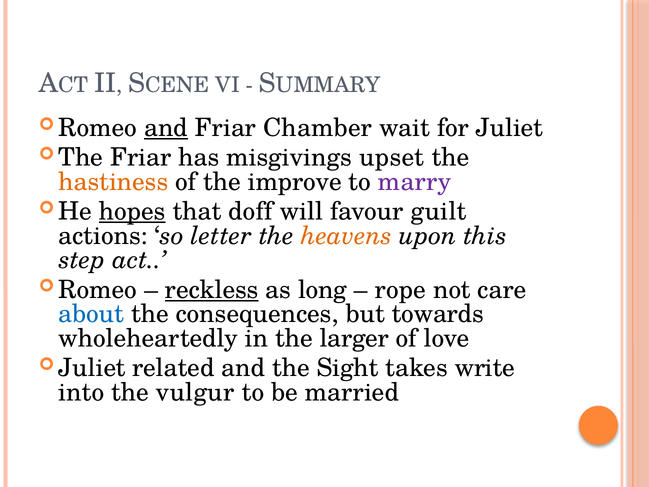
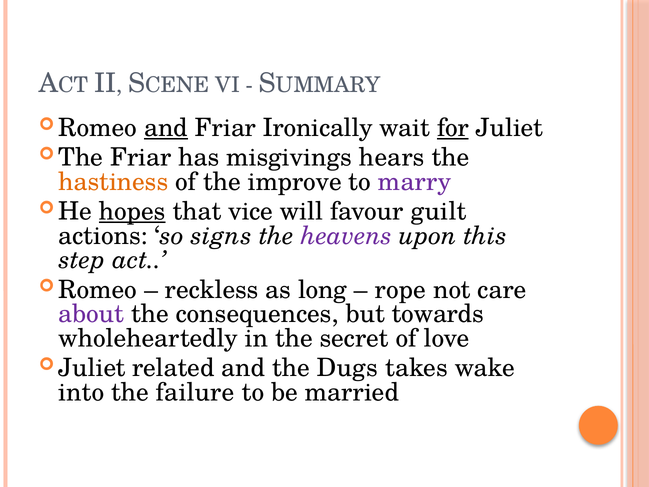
Chamber: Chamber -> Ironically (318, 128)
for underline: none -> present (453, 128)
upset: upset -> hears (392, 157)
doff: doff -> vice (251, 211)
letter: letter -> signs (221, 236)
heavens colour: orange -> purple (346, 236)
reckless underline: present -> none (212, 290)
about colour: blue -> purple (91, 314)
larger: larger -> secret (354, 338)
Sight: Sight -> Dugs (347, 368)
write: write -> wake (485, 368)
vulgur: vulgur -> failure (195, 392)
